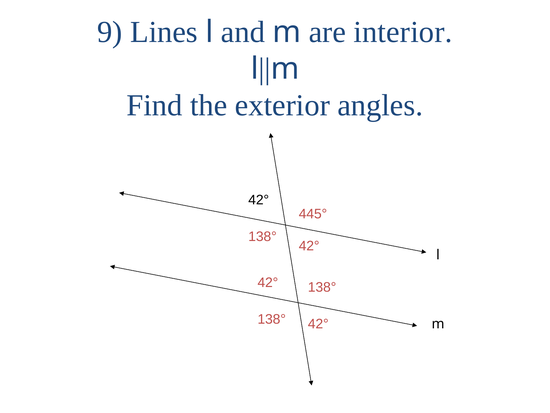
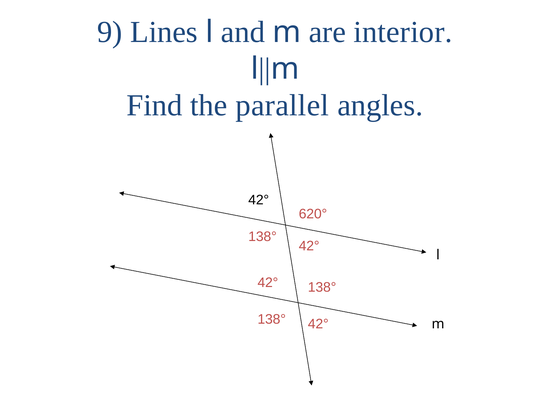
exterior: exterior -> parallel (282, 105)
445°: 445° -> 620° (313, 214)
